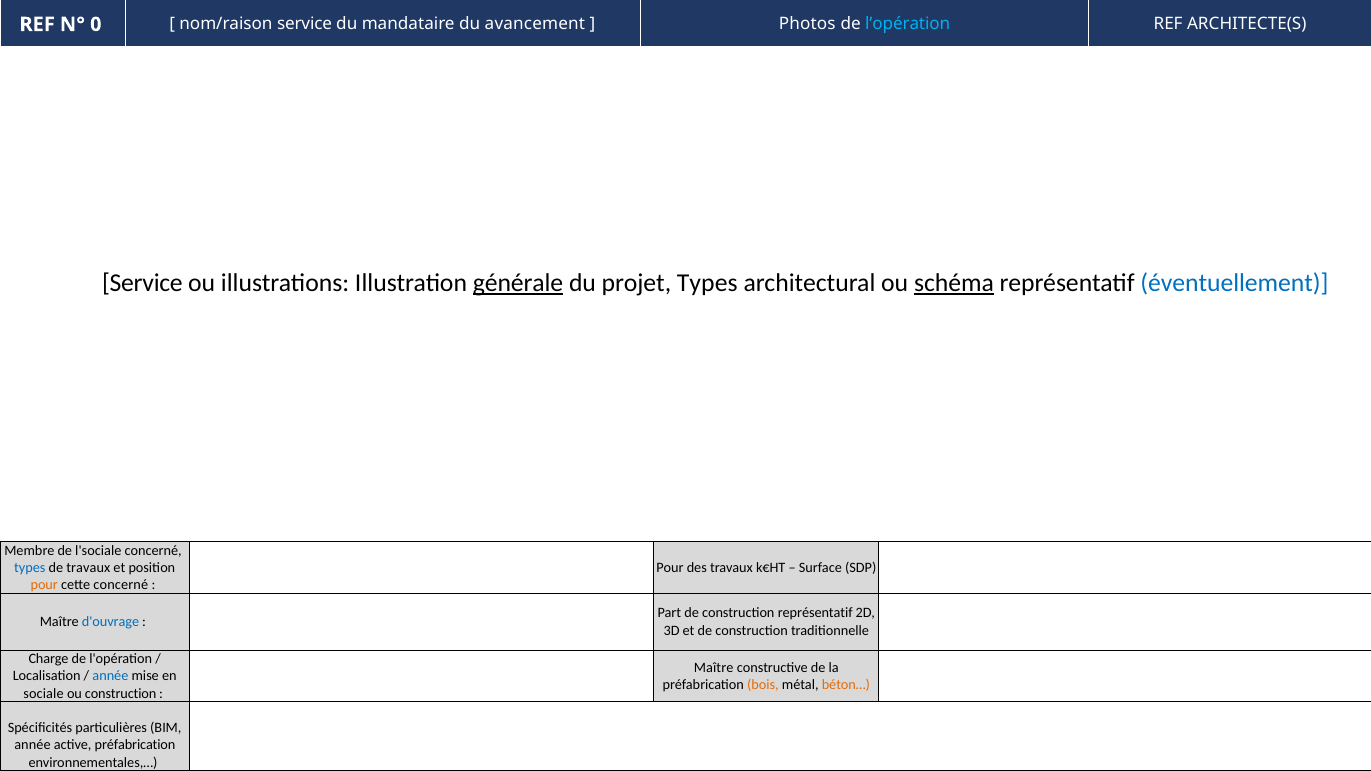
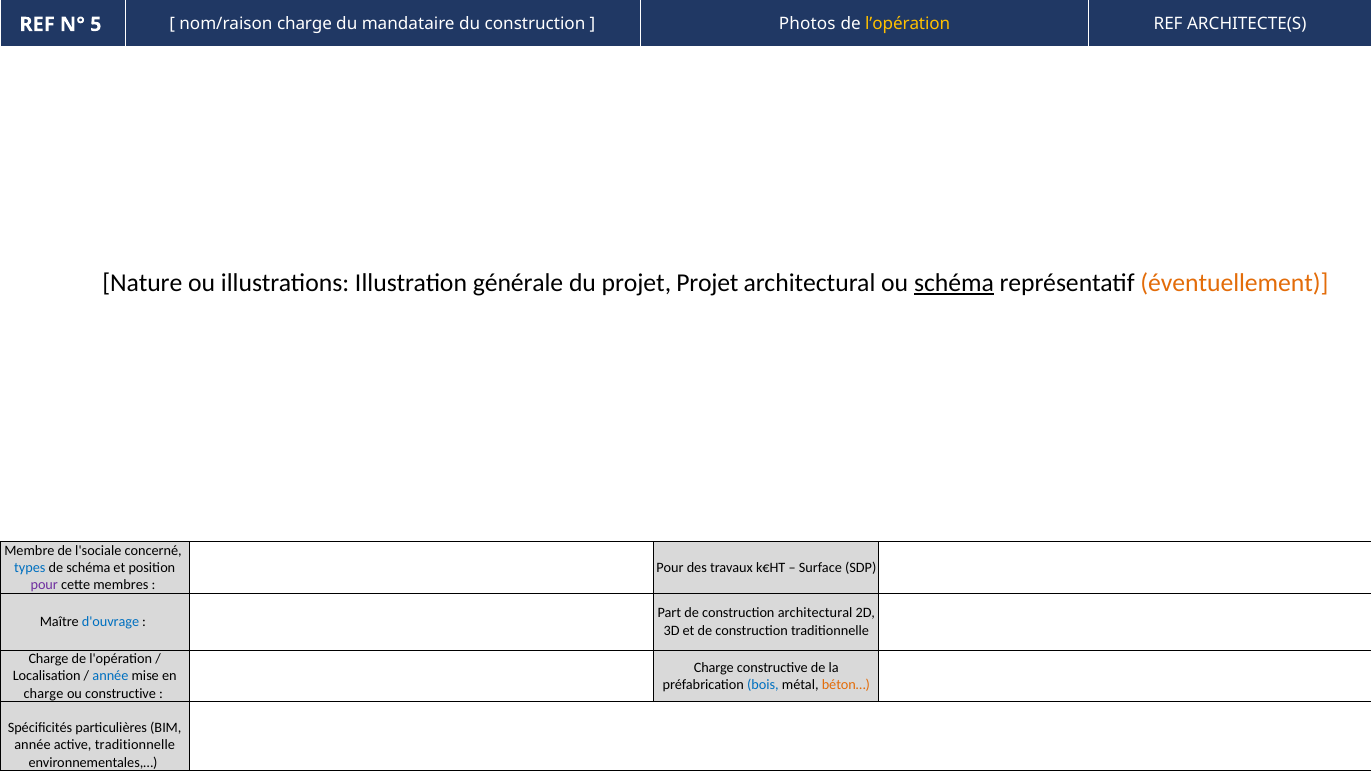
0: 0 -> 5 (96, 24)
nom/raison service: service -> charge (304, 24)
du avancement: avancement -> construction (535, 24)
l’opération colour: light blue -> yellow (908, 24)
Service: Service -> Nature (142, 283)
générale underline: present -> none (518, 283)
projet Types: Types -> Projet (707, 283)
éventuellement colour: blue -> orange (1234, 283)
de travaux: travaux -> schéma (88, 568)
pour colour: orange -> purple (44, 585)
cette concerné: concerné -> membres (121, 585)
construction représentatif: représentatif -> architectural (815, 613)
Maître: Maître -> Charge (714, 668)
bois colour: orange -> blue (763, 685)
sociale: sociale -> charge (44, 694)
ou construction: construction -> constructive (121, 694)
active préfabrication: préfabrication -> traditionnelle (135, 745)
